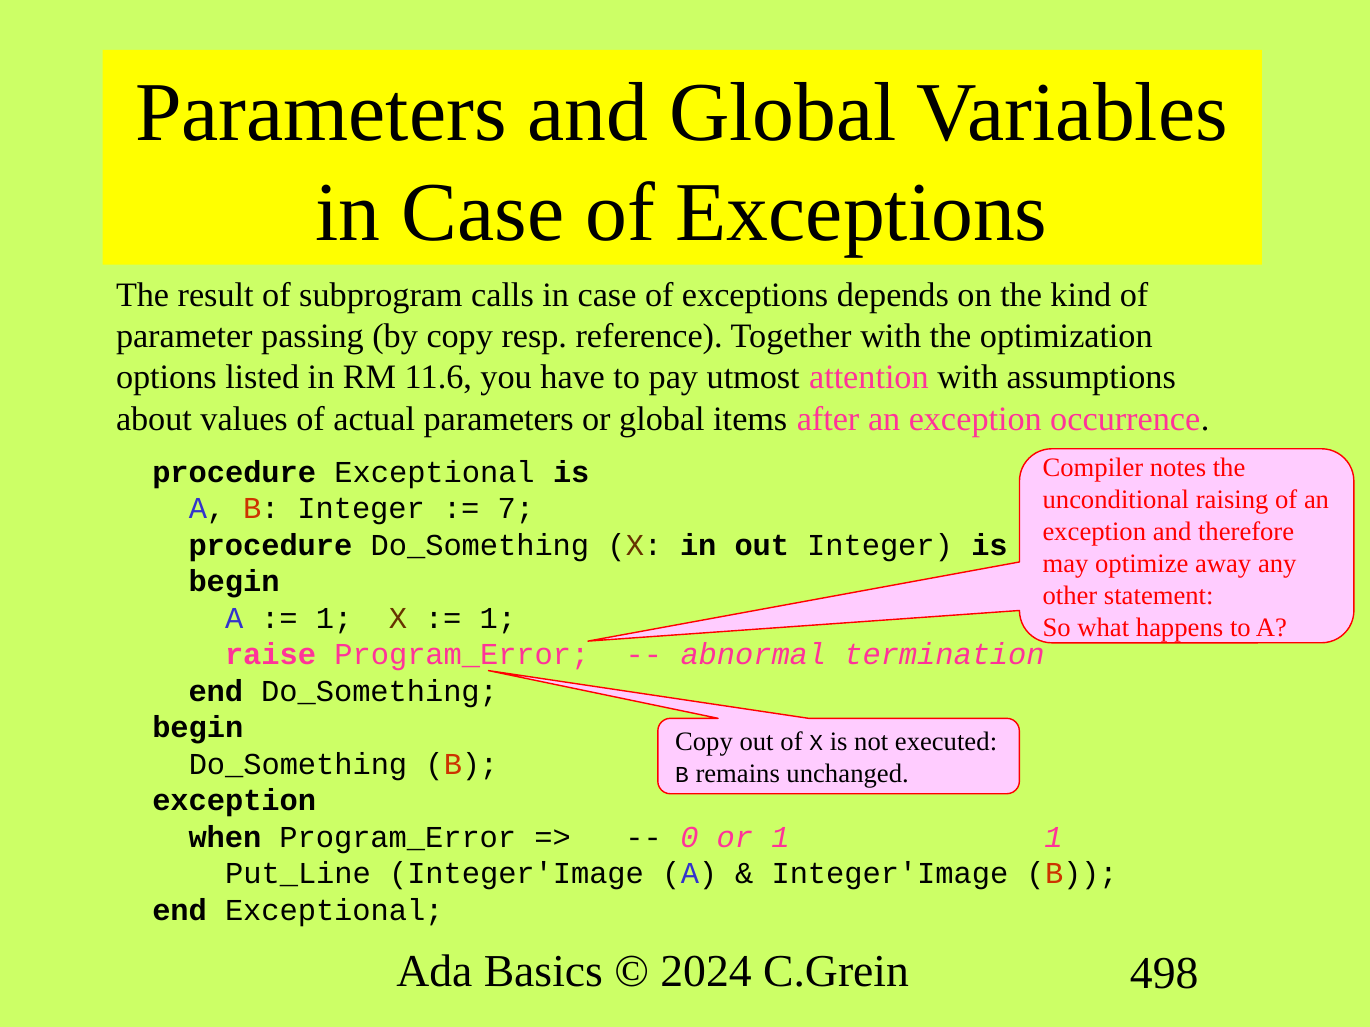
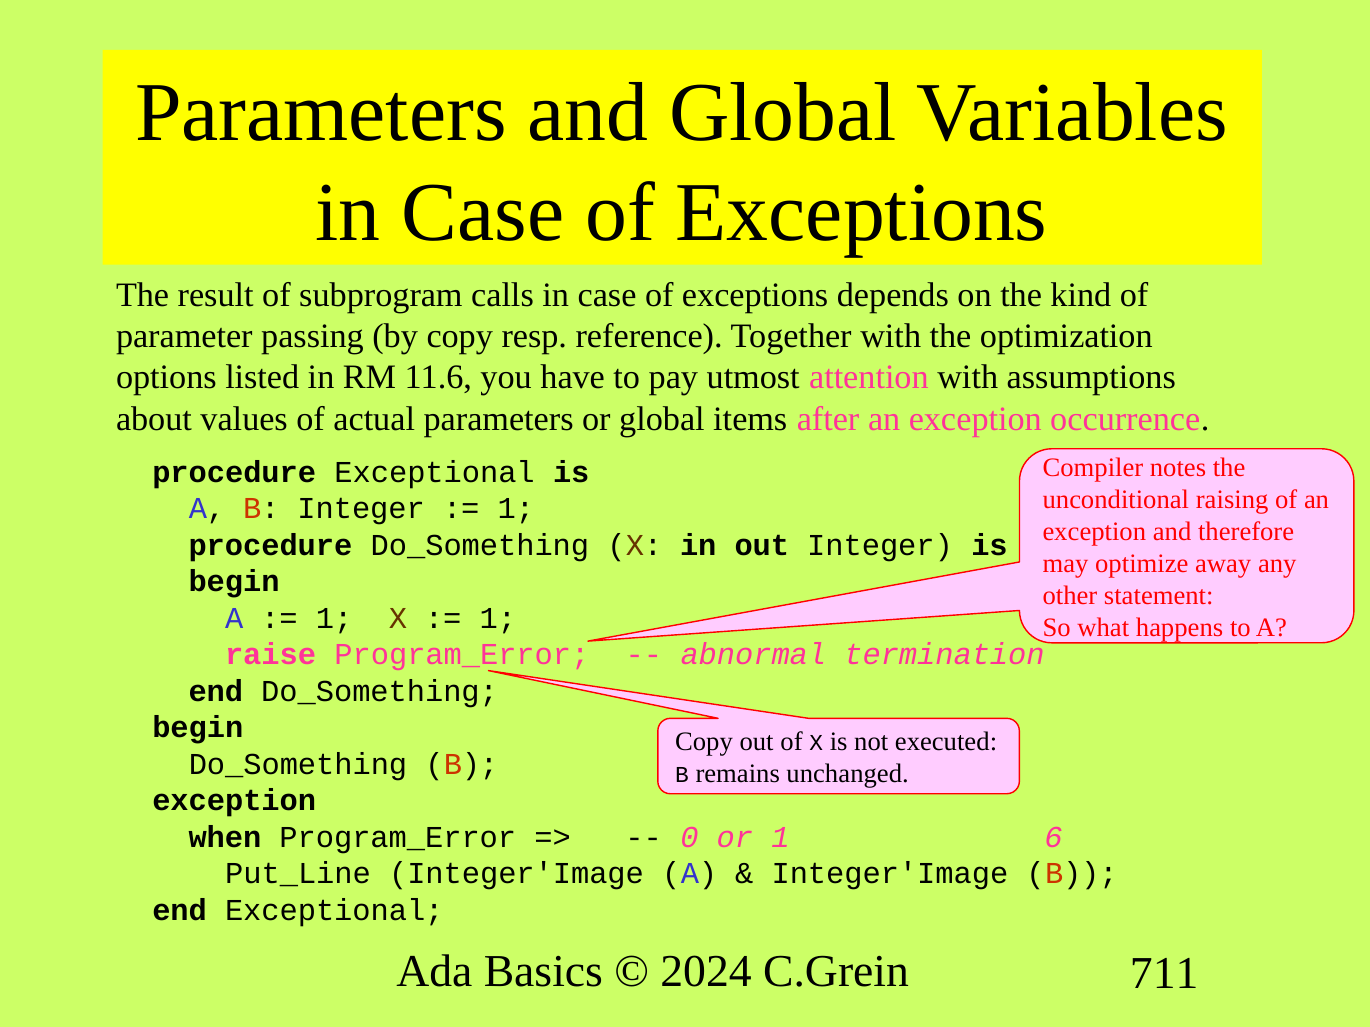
7: 7 -> 1 (516, 509)
1 1: 1 -> 6 (1054, 838)
498: 498 -> 711 (1164, 974)
